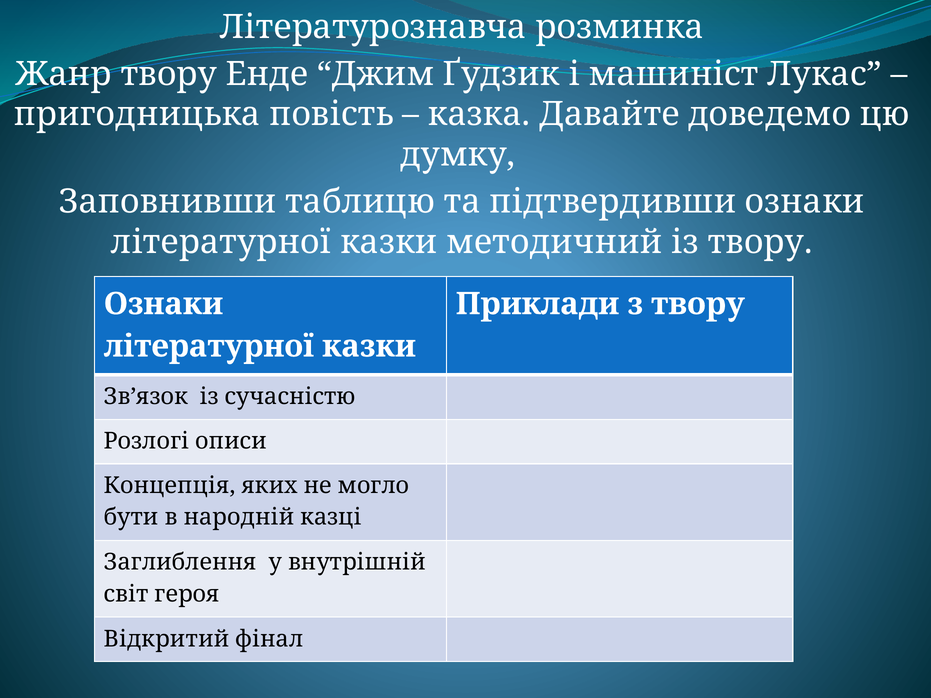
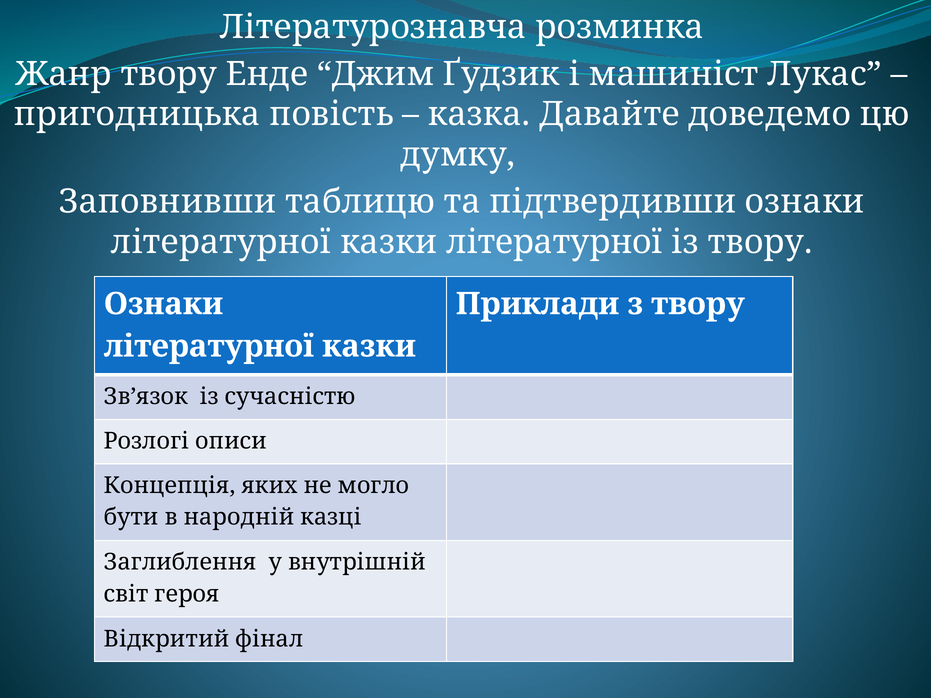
казки методичний: методичний -> літературної (555, 242)
